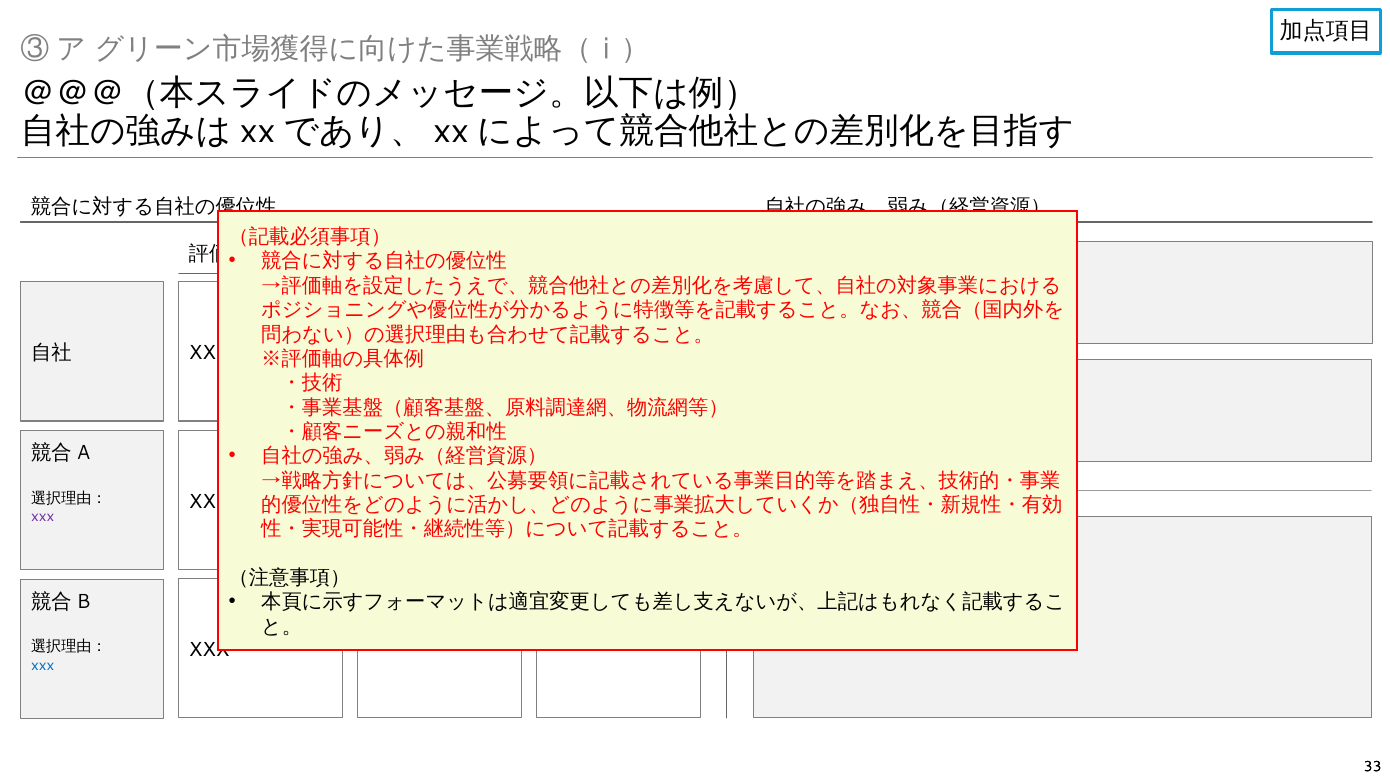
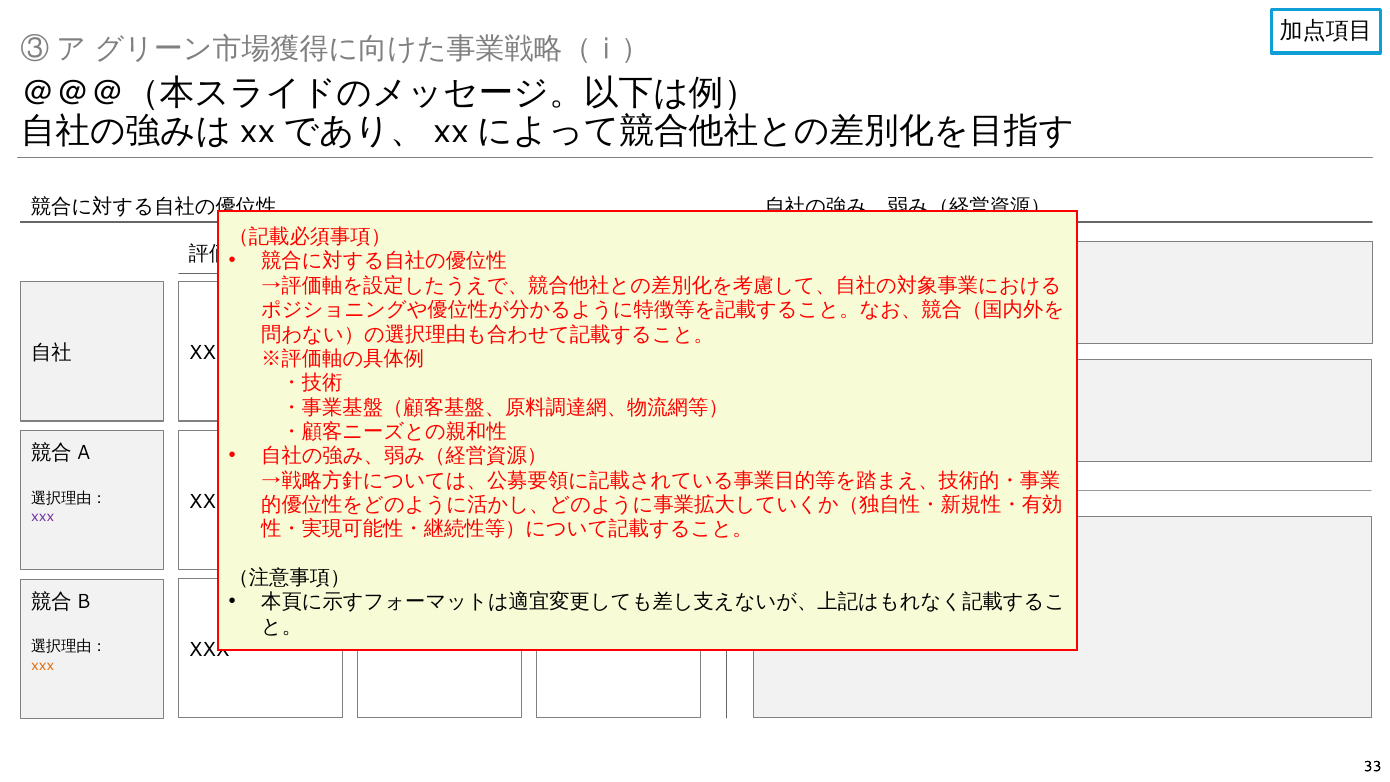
xxx colour: blue -> orange (43, 665)
